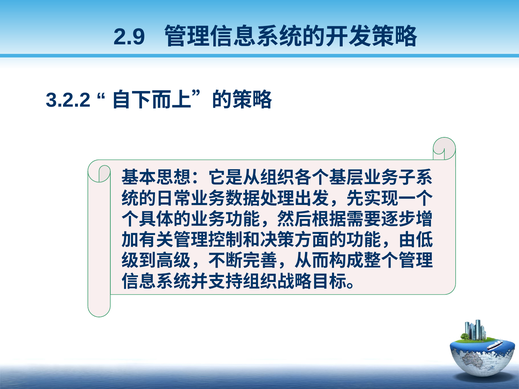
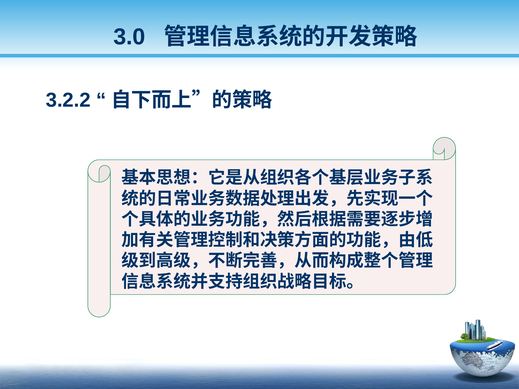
2.9: 2.9 -> 3.0 (129, 37)
